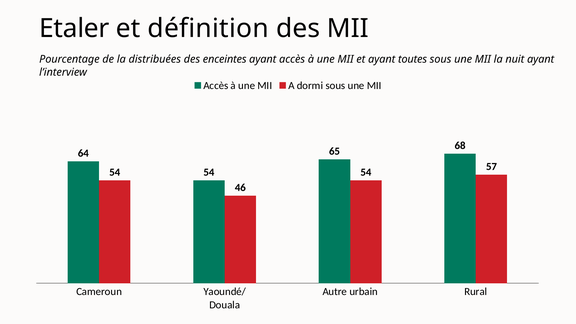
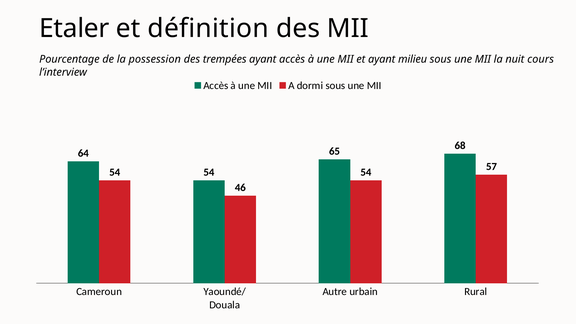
distribuées: distribuées -> possession (155, 59)
enceintes: enceintes -> trempées (225, 59)
toutes: toutes -> milieu (413, 59)
nuit ayant: ayant -> cours (541, 59)
